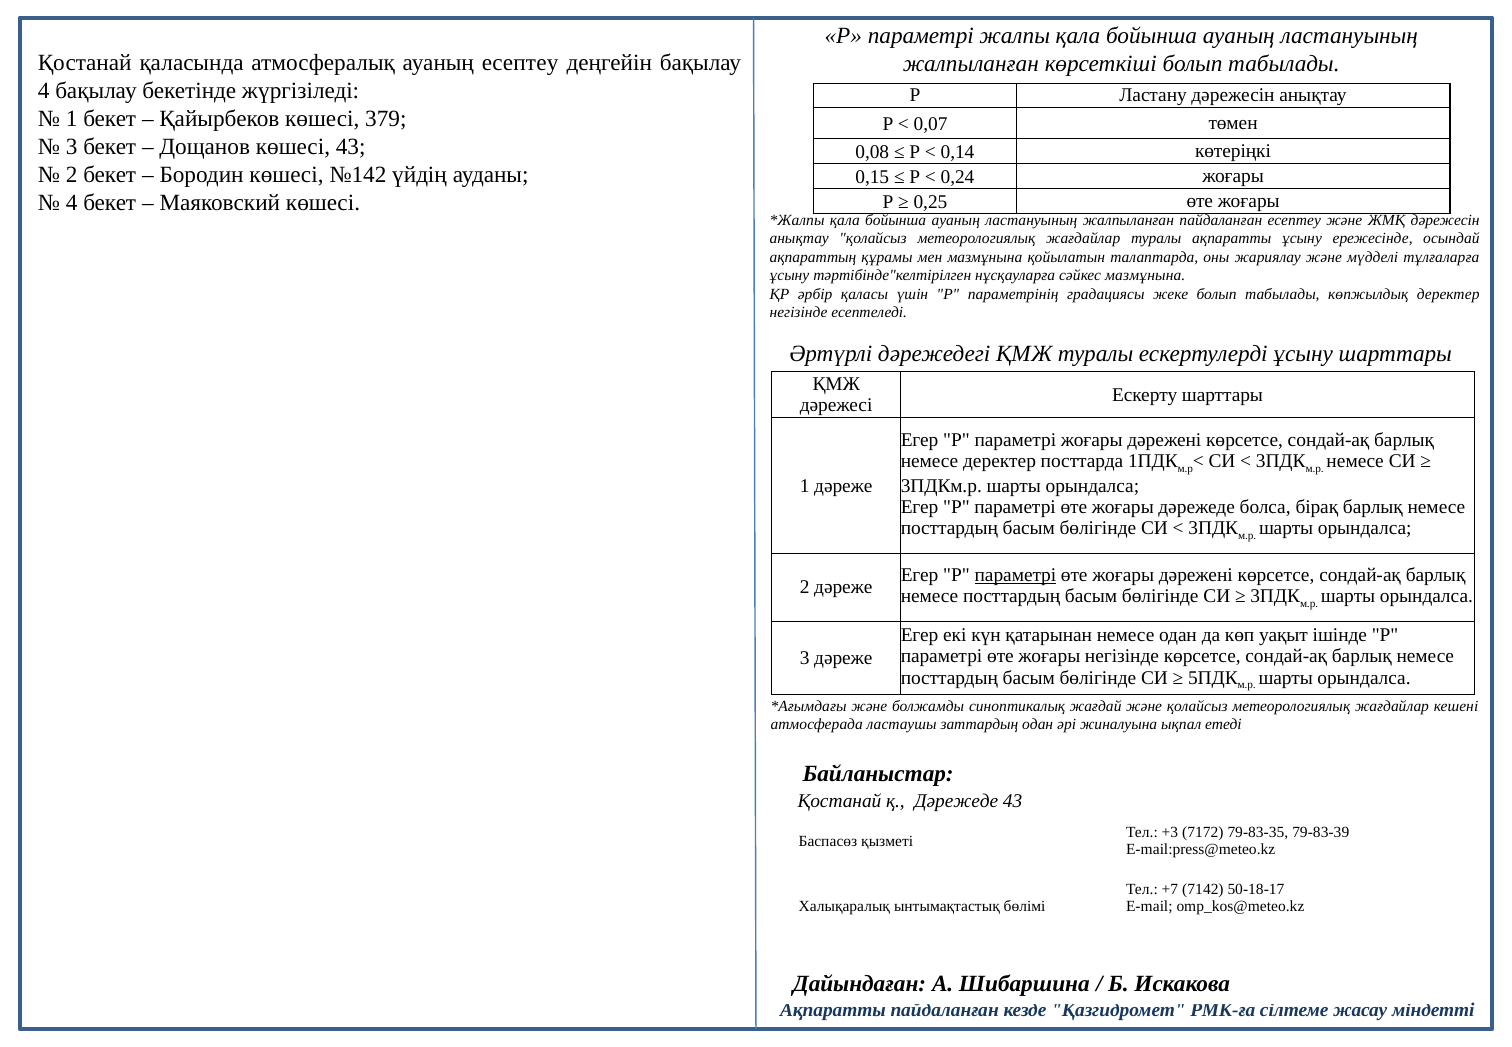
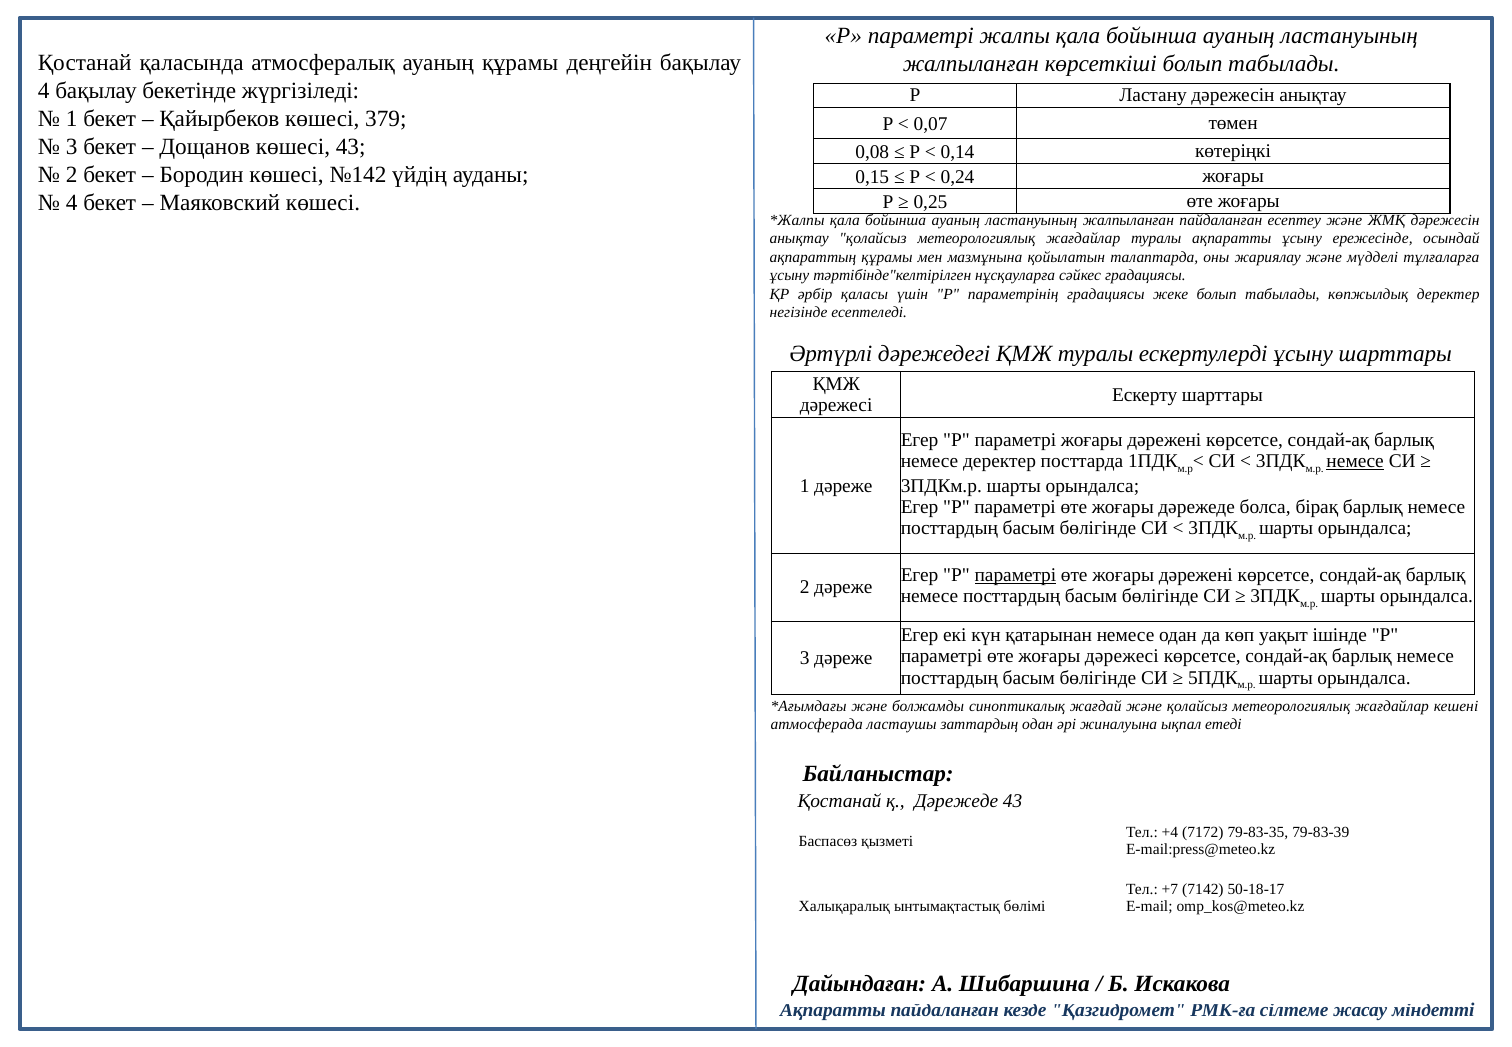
ауаның есептеу: есептеу -> құрамы (520, 63)
сәйкес мазмұнына: мазмұнына -> градациясы (1145, 276)
немесе underline: none -> present (1355, 461)
жоғары негізінде: негізінде -> дәрежесі (1122, 656)
+3: +3 -> +4 (1170, 832)
